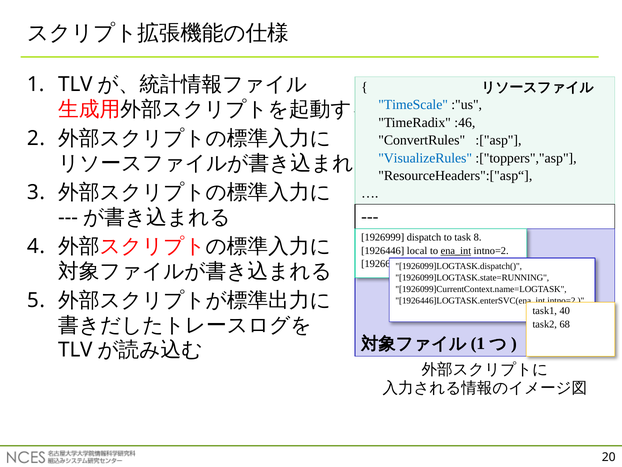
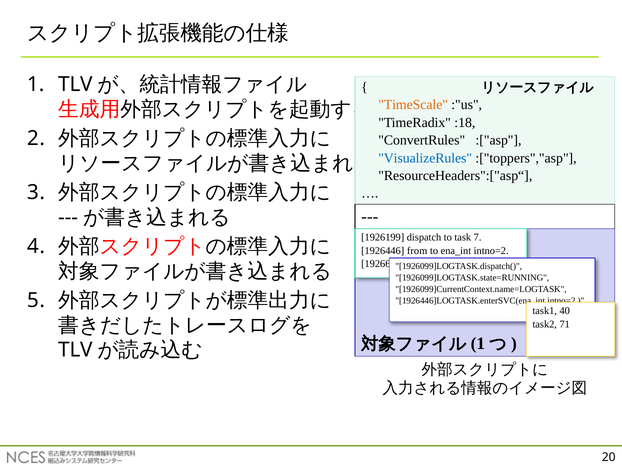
TimeScale colour: blue -> orange (413, 105)
:46: :46 -> :18 (465, 122)
1926999: 1926999 -> 1926199 (383, 237)
8: 8 -> 7 (478, 237)
1926446 local: local -> from (417, 250)
ena_int underline: present -> none (456, 250)
68: 68 -> 71 (565, 324)
